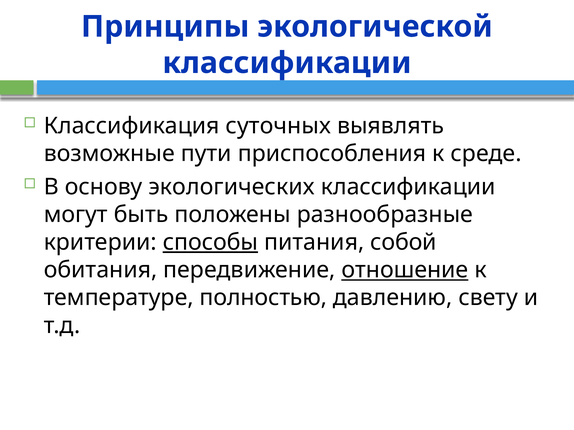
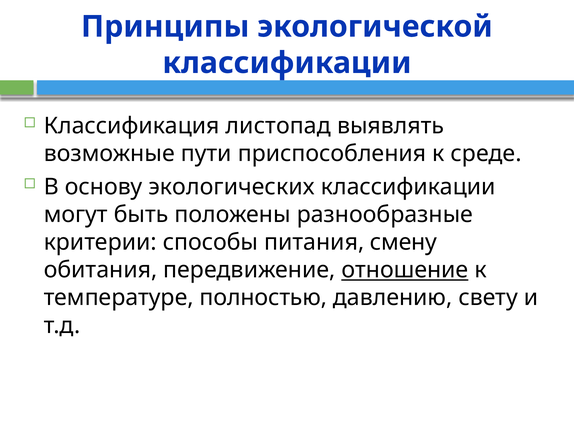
суточных: суточных -> листопад (278, 126)
способы underline: present -> none (210, 243)
собой: собой -> смену (403, 243)
